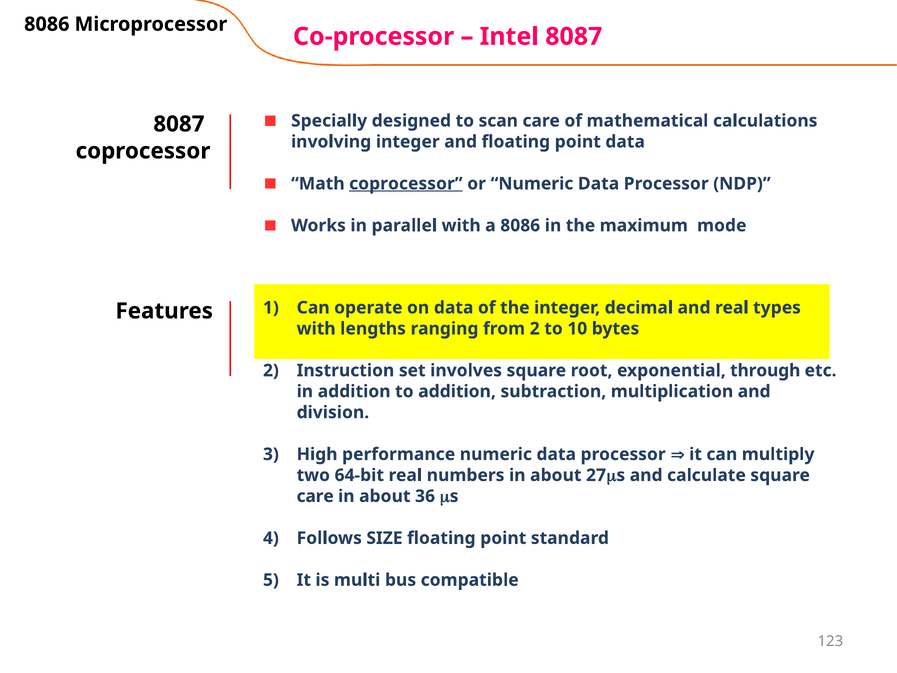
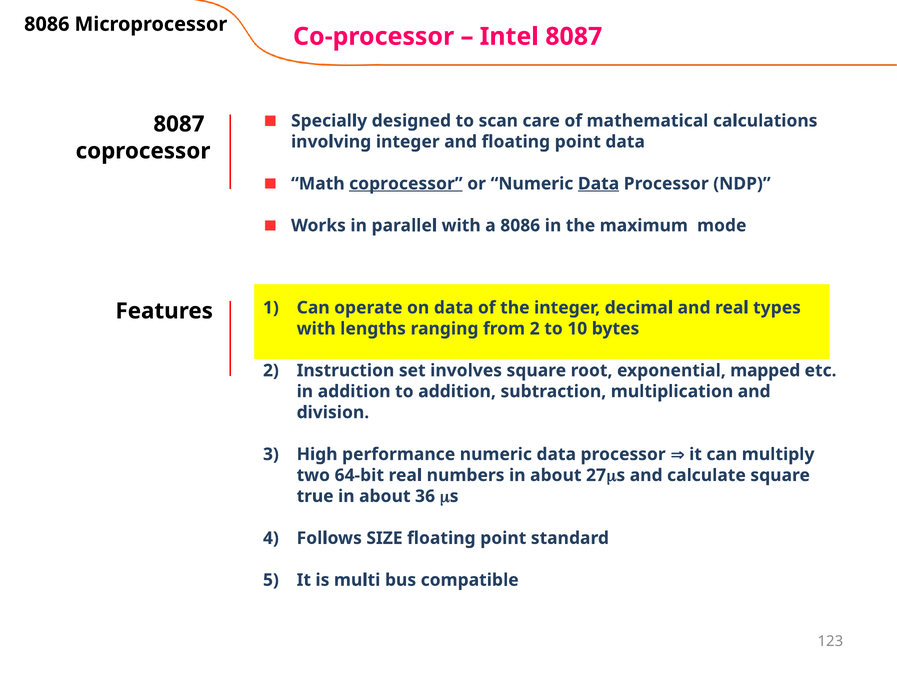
Data underline: none -> present (599, 184)
through: through -> mapped (765, 370)
care: care -> true (315, 496)
